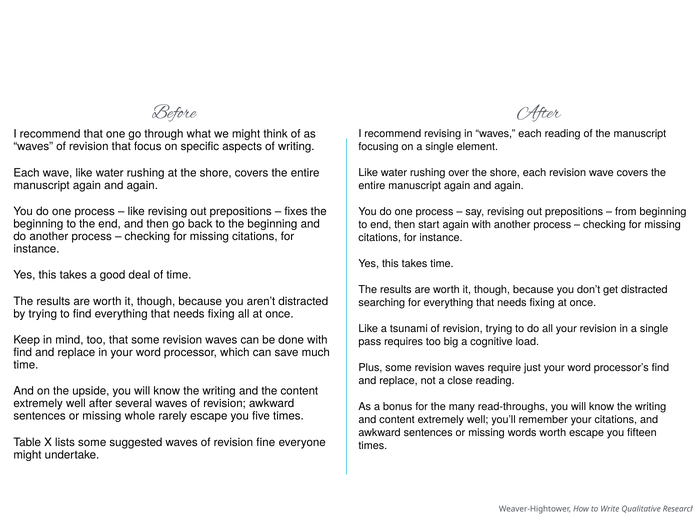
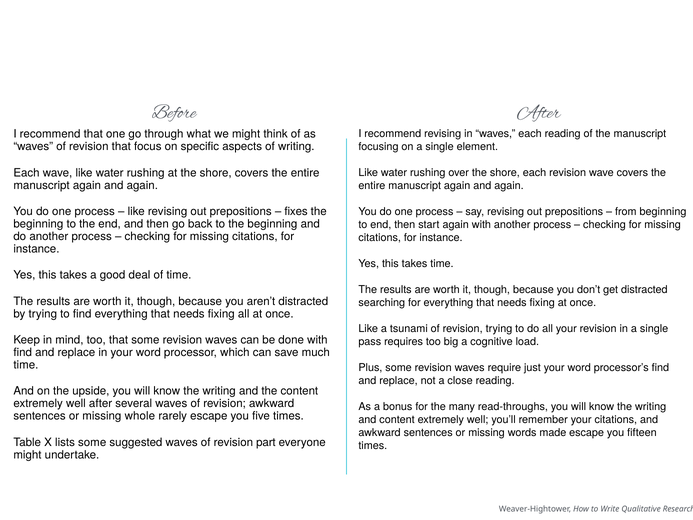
words worth: worth -> made (553, 432)
fine: fine -> part (266, 442)
